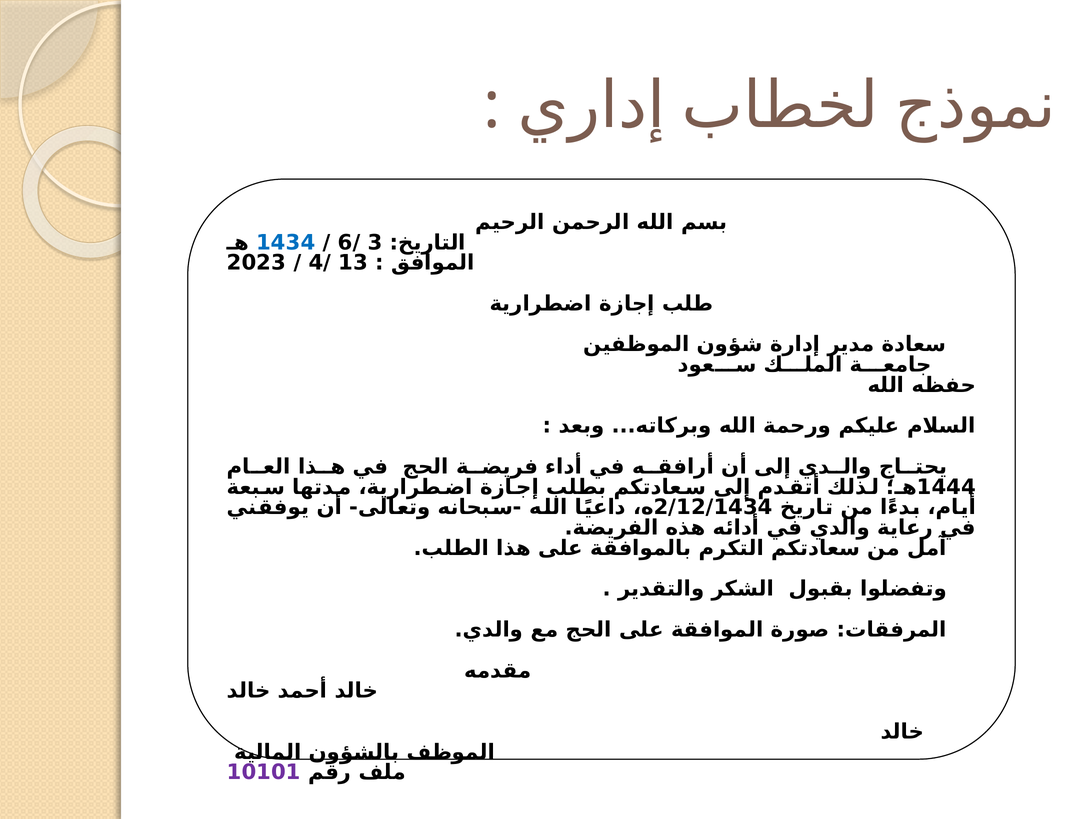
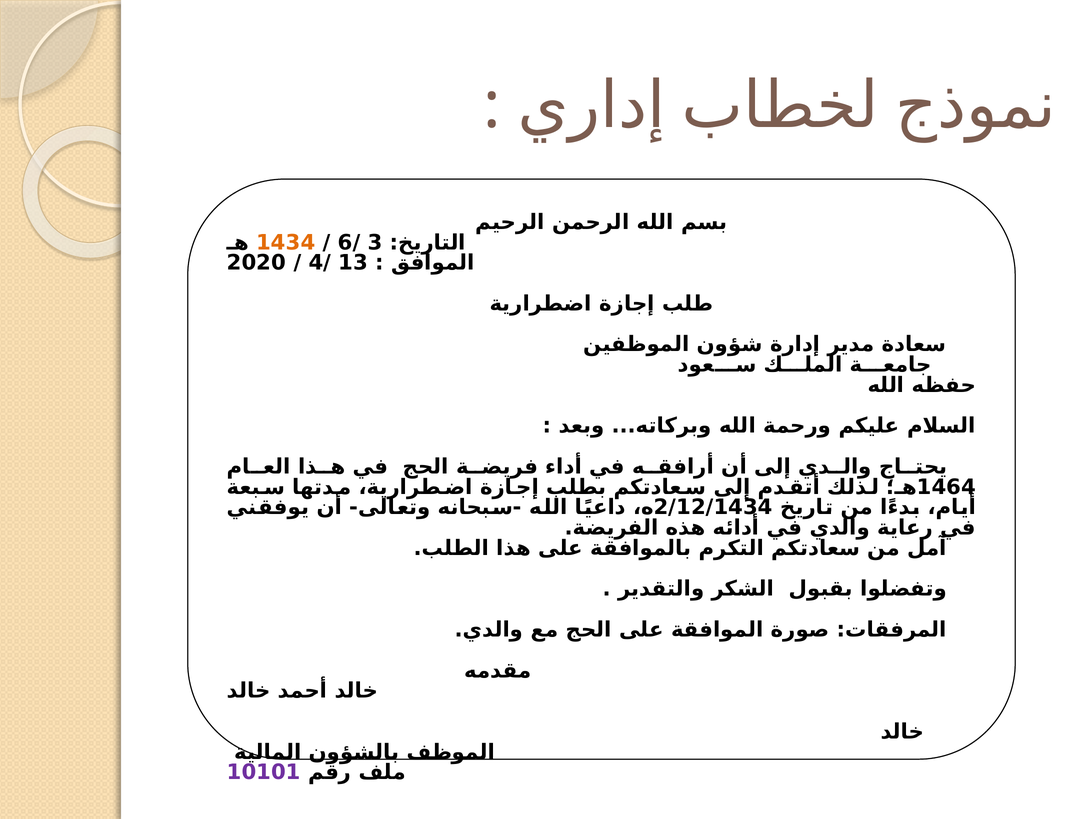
1434 colour: blue -> orange (286, 243)
2023: 2023 -> 2020 (256, 263)
1444: 1444 -> 1464 (946, 487)
